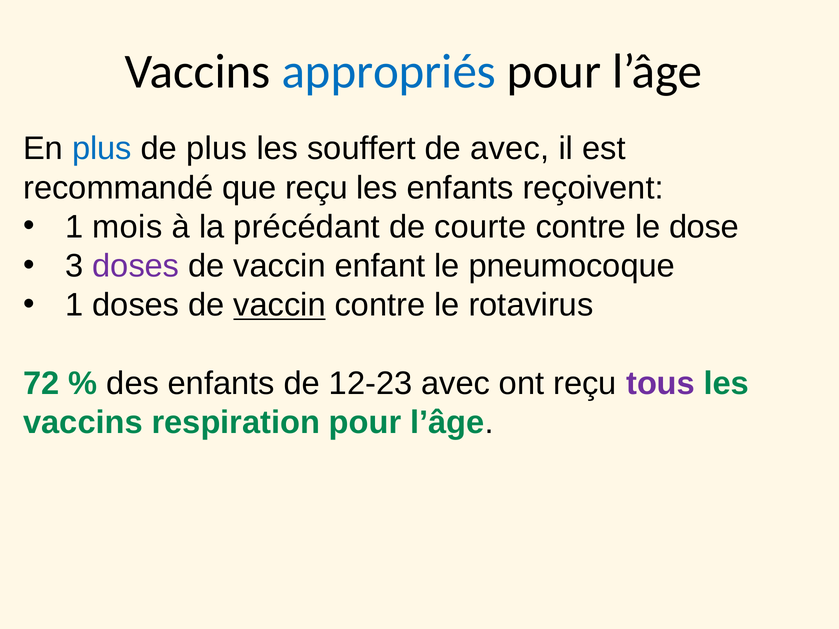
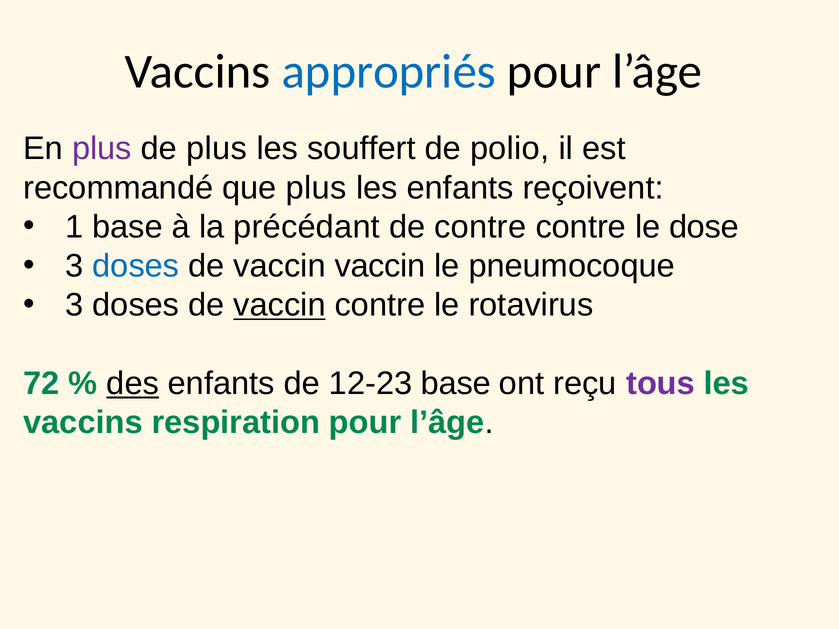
plus colour: blue -> purple (102, 149)
de avec: avec -> polio (510, 149)
que reçu: reçu -> plus (316, 188)
1 mois: mois -> base (128, 227)
de courte: courte -> contre (480, 227)
doses colour: purple -> blue (136, 266)
vaccin enfant: enfant -> vaccin (380, 266)
1: 1 -> 3 (74, 305)
des underline: none -> present (133, 384)
12-23 avec: avec -> base (456, 384)
